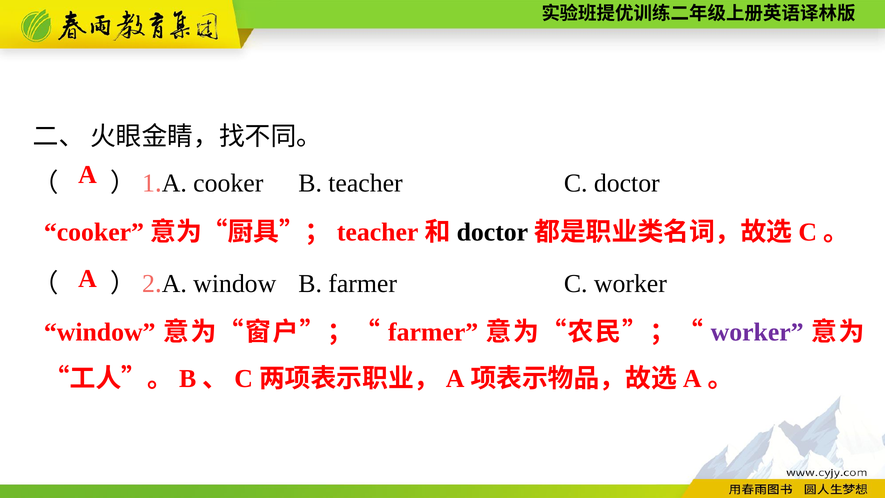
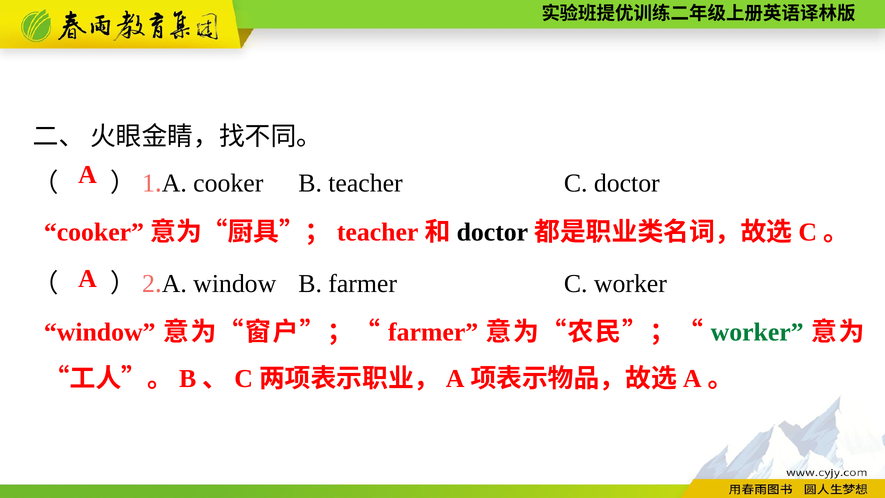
worker colour: purple -> green (757, 332)
